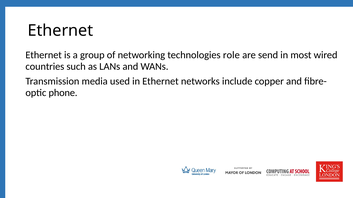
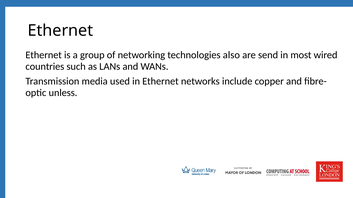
role: role -> also (231, 55)
phone: phone -> unless (63, 93)
